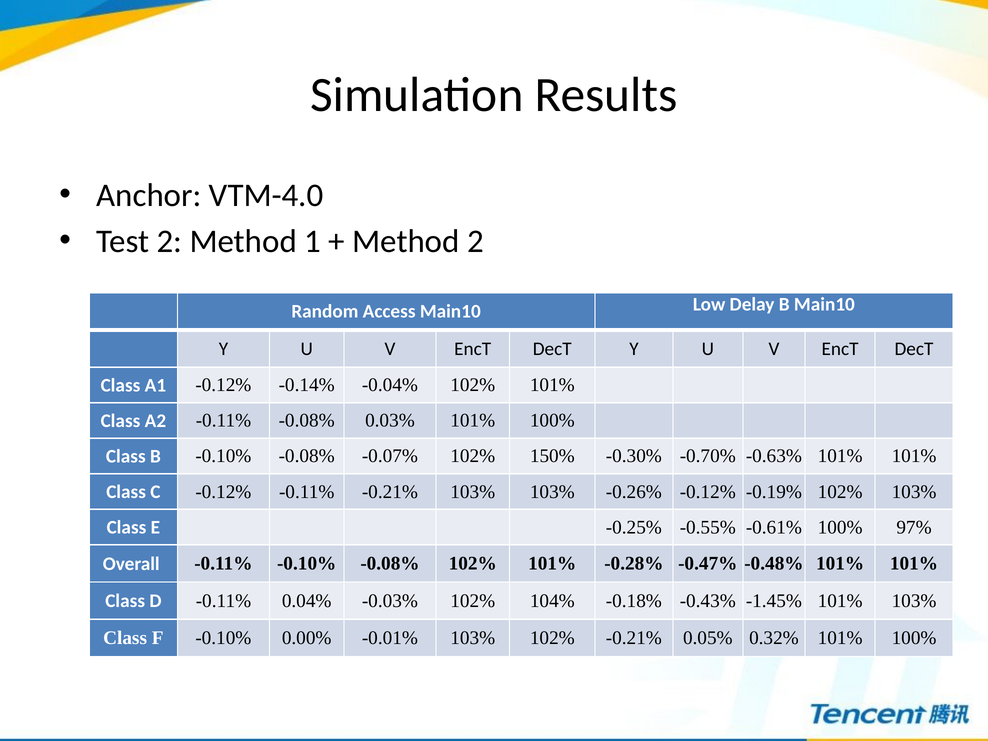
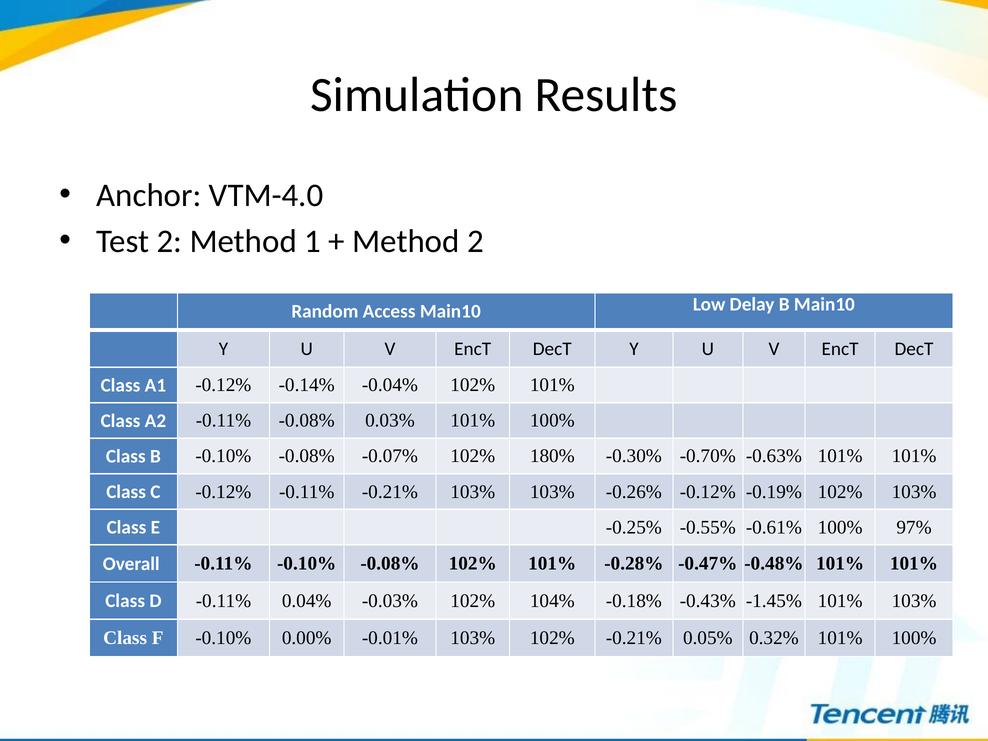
150%: 150% -> 180% (552, 456)
